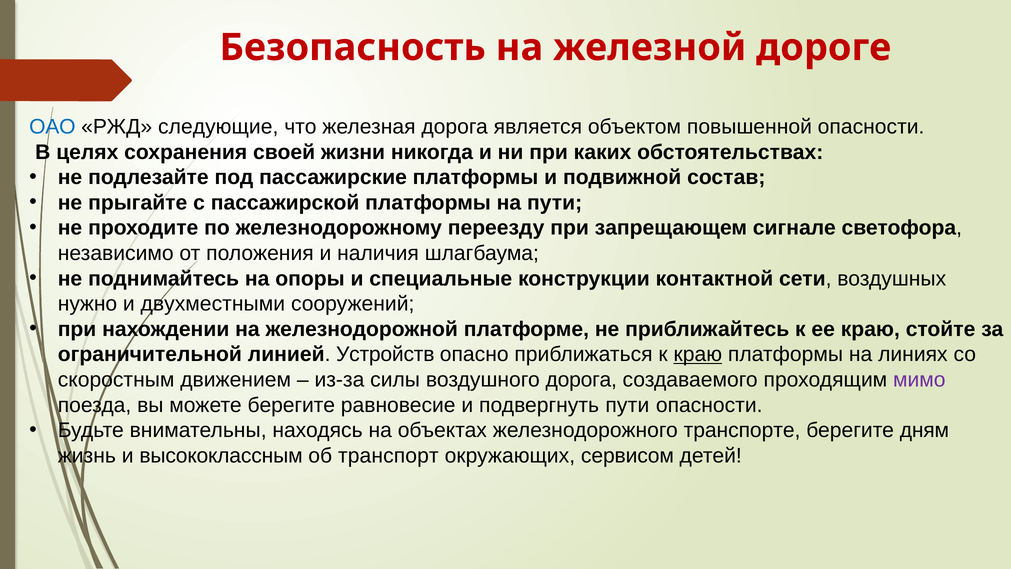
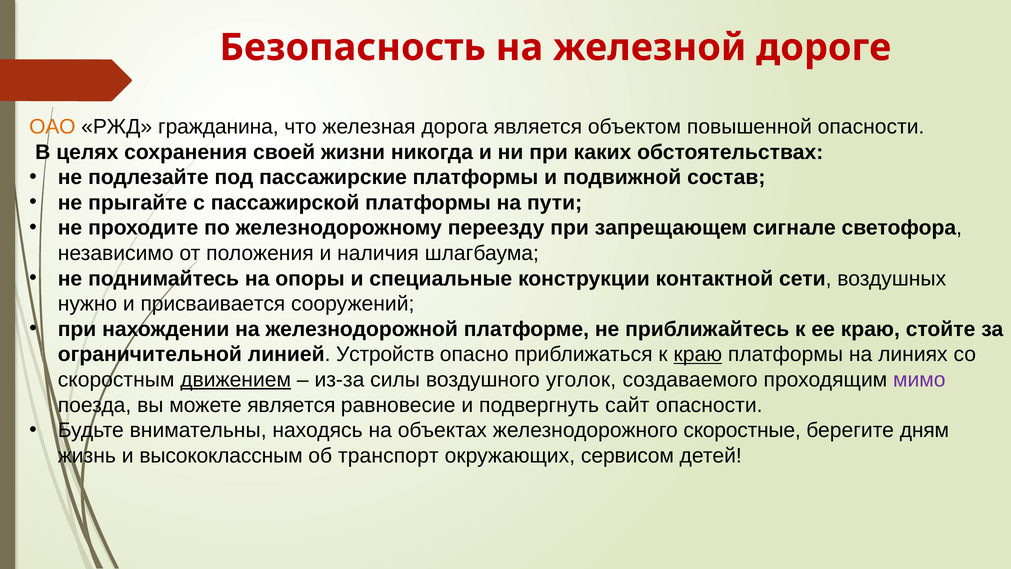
ОАО colour: blue -> orange (52, 127)
следующие: следующие -> гражданина (218, 127)
двухместными: двухместными -> присваивается (213, 304)
движением underline: none -> present (236, 380)
воздушного дорога: дорога -> уголок (581, 380)
можете берегите: берегите -> является (291, 405)
подвергнуть пути: пути -> сайт (627, 405)
транспорте: транспорте -> скоростные (742, 430)
